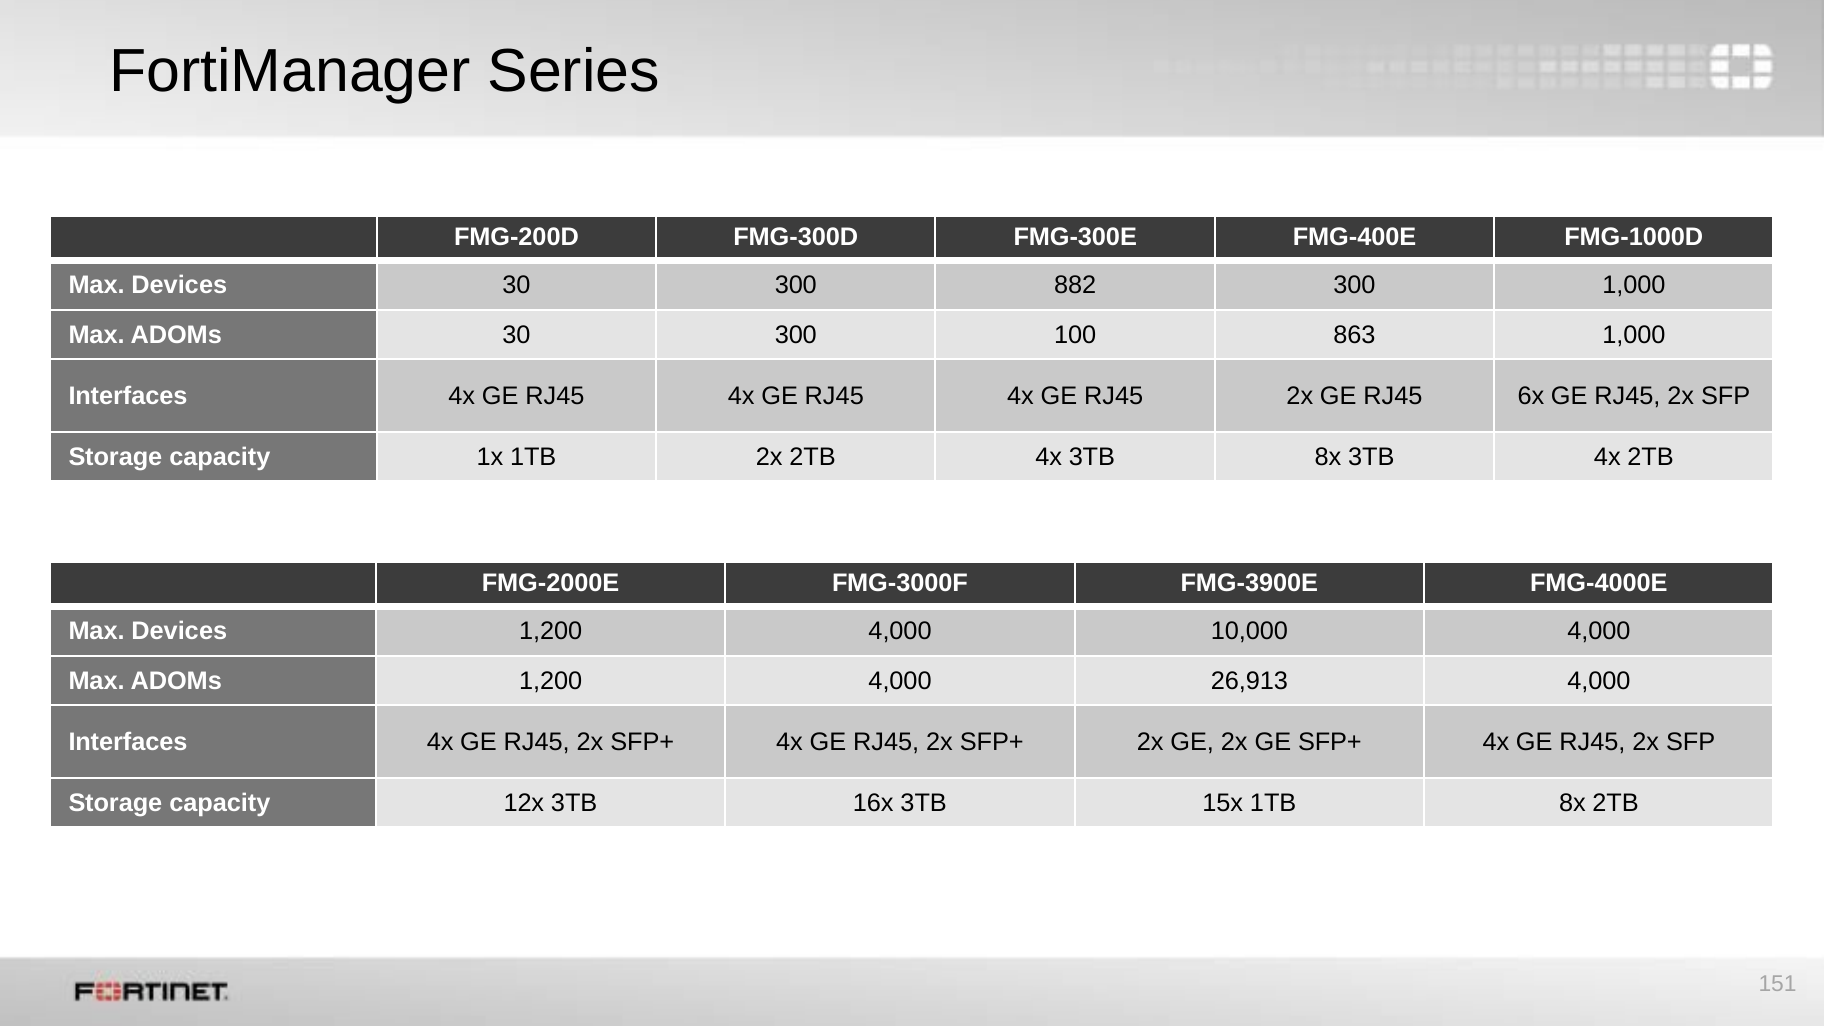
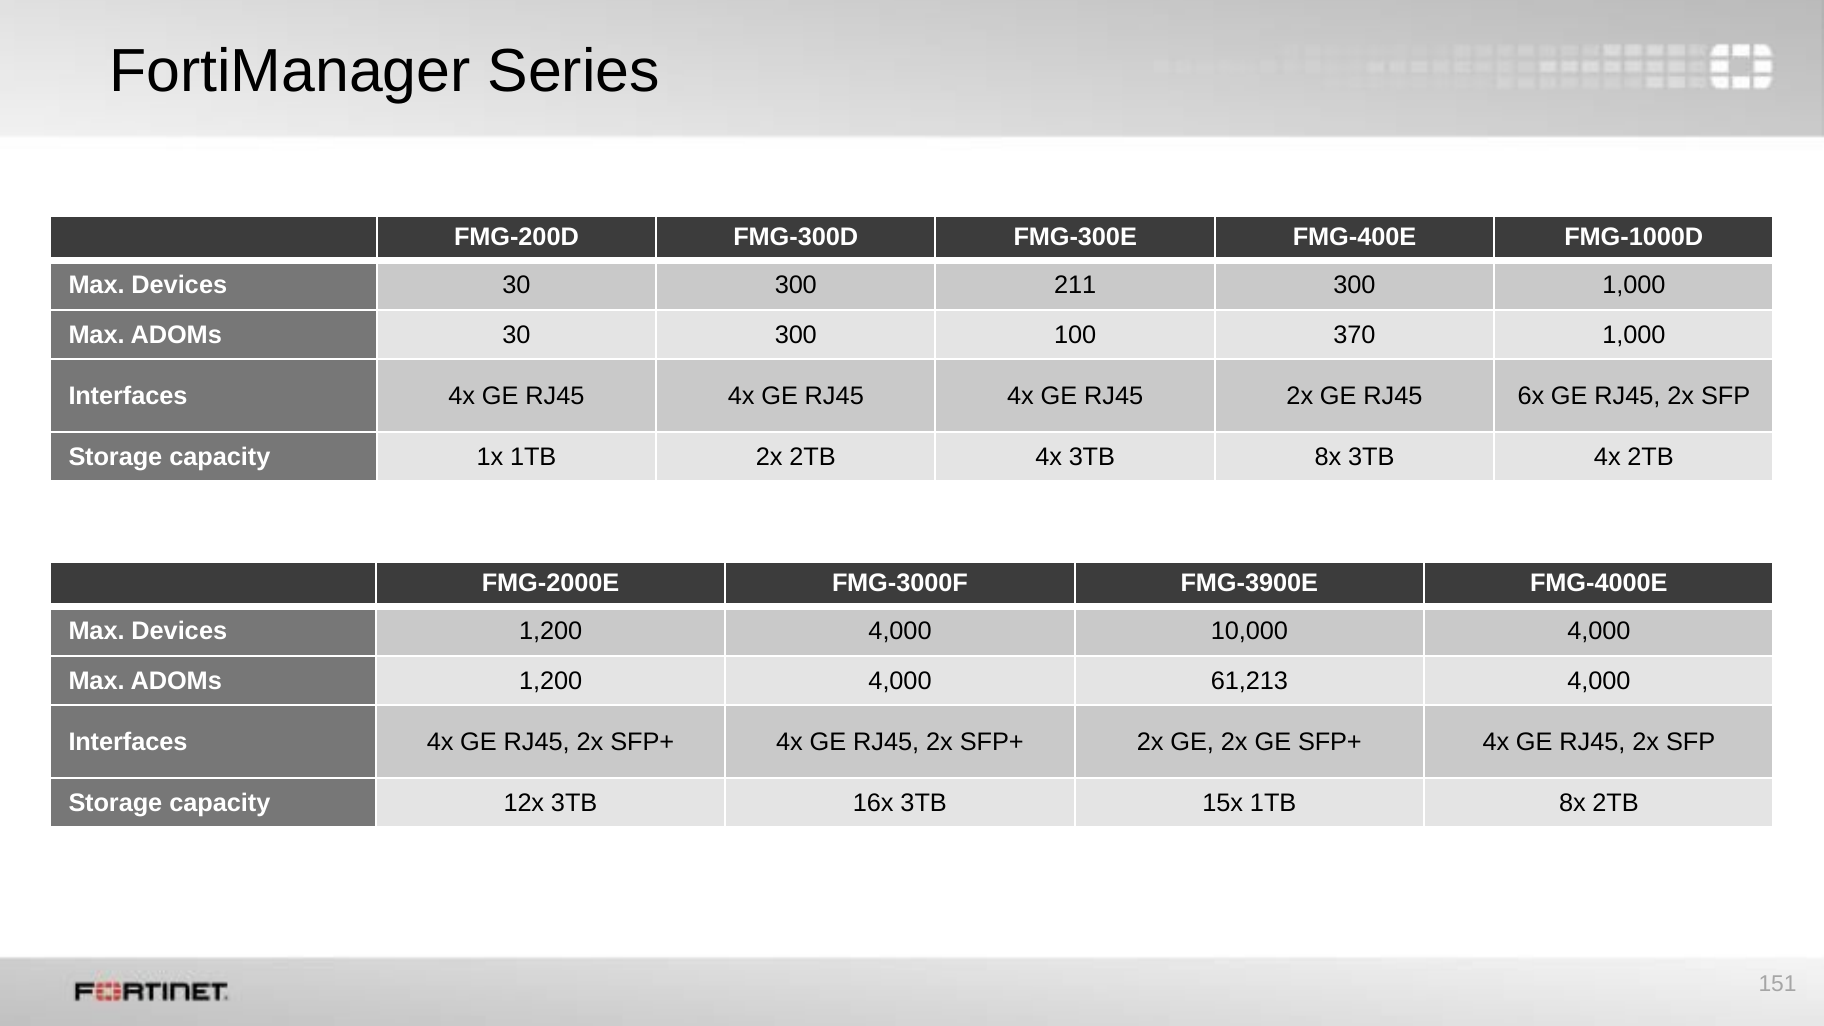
882: 882 -> 211 (1075, 285)
863: 863 -> 370 (1355, 335)
26,913: 26,913 -> 61,213 (1250, 681)
